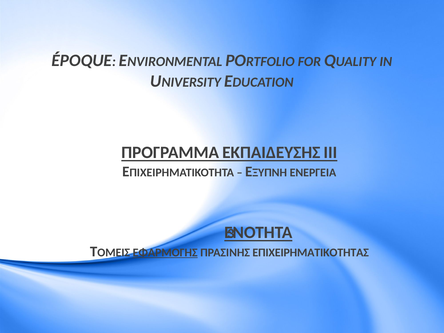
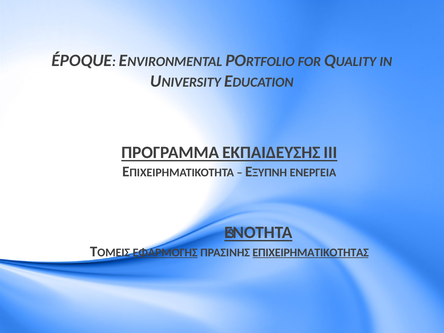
ΕΠΙΧΕΙΡΗΜΑΤΙΚΟΤΗΤΑΣ underline: none -> present (311, 253)
